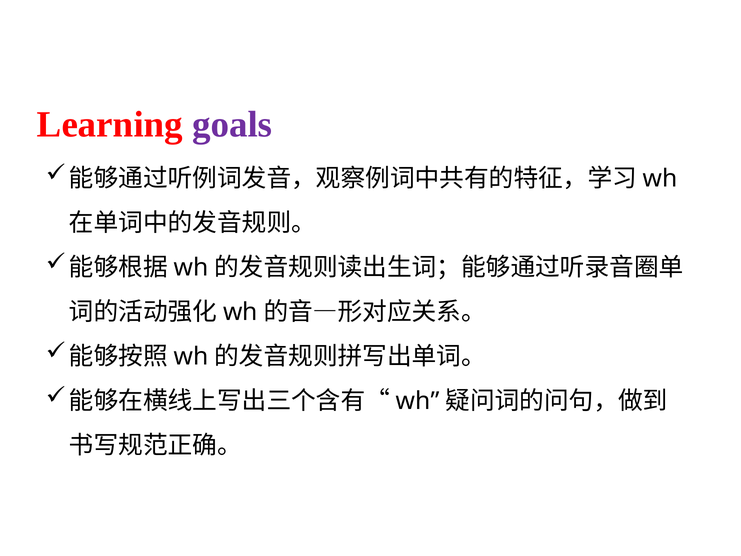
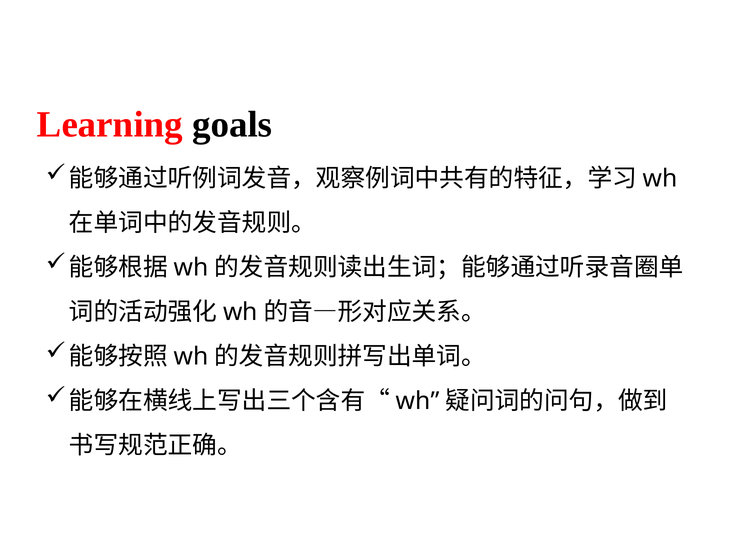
goals colour: purple -> black (232, 124)
